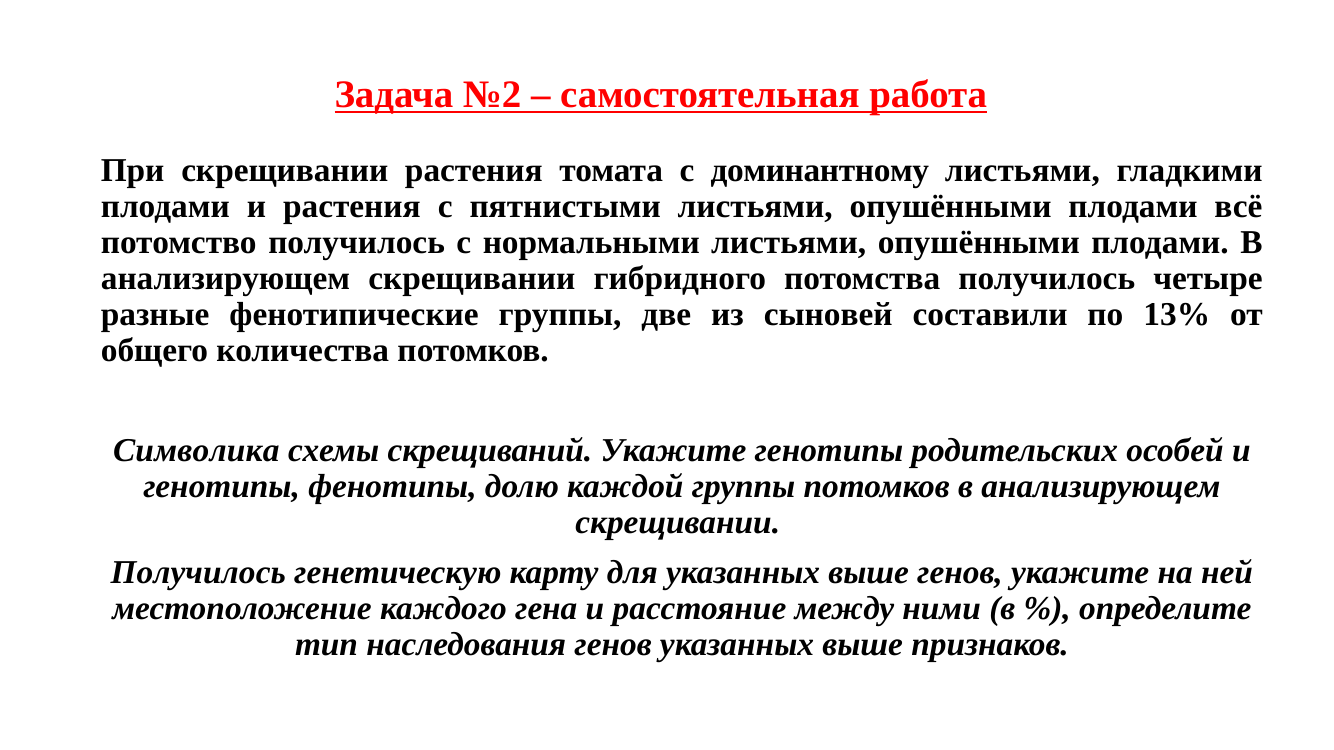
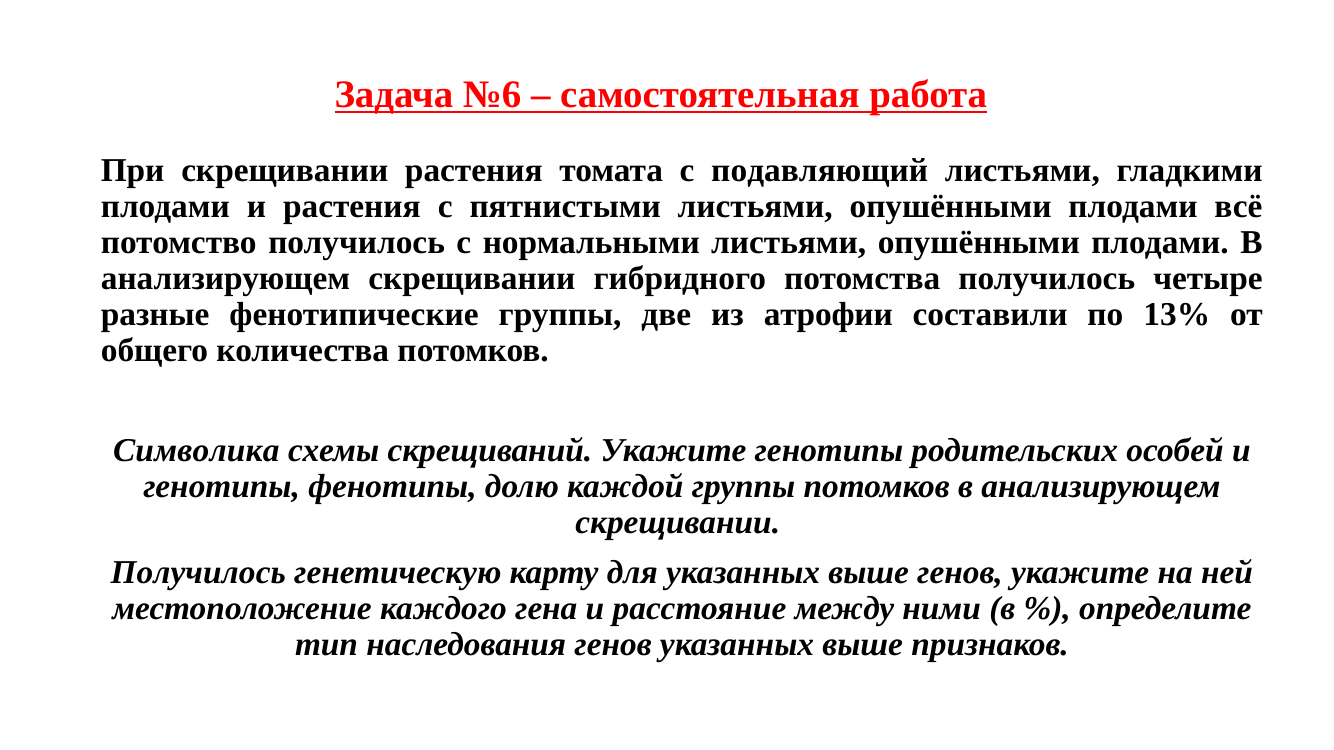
№2: №2 -> №6 (492, 95)
доминантному: доминантному -> подавляющий (820, 171)
сыновей: сыновей -> атрофии (828, 315)
